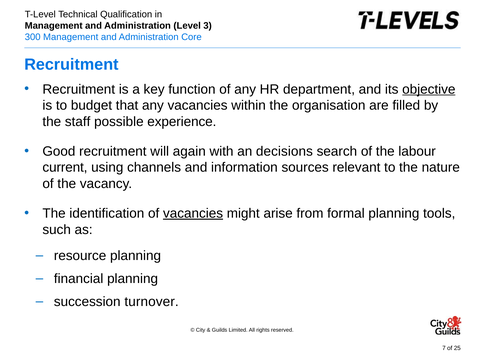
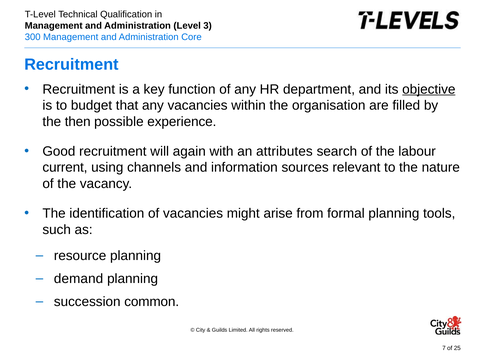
staff: staff -> then (78, 122)
decisions: decisions -> attributes (284, 151)
vacancies underline: present -> none (193, 213)
financial: financial -> demand (79, 279)
turnover: turnover -> common (152, 301)
